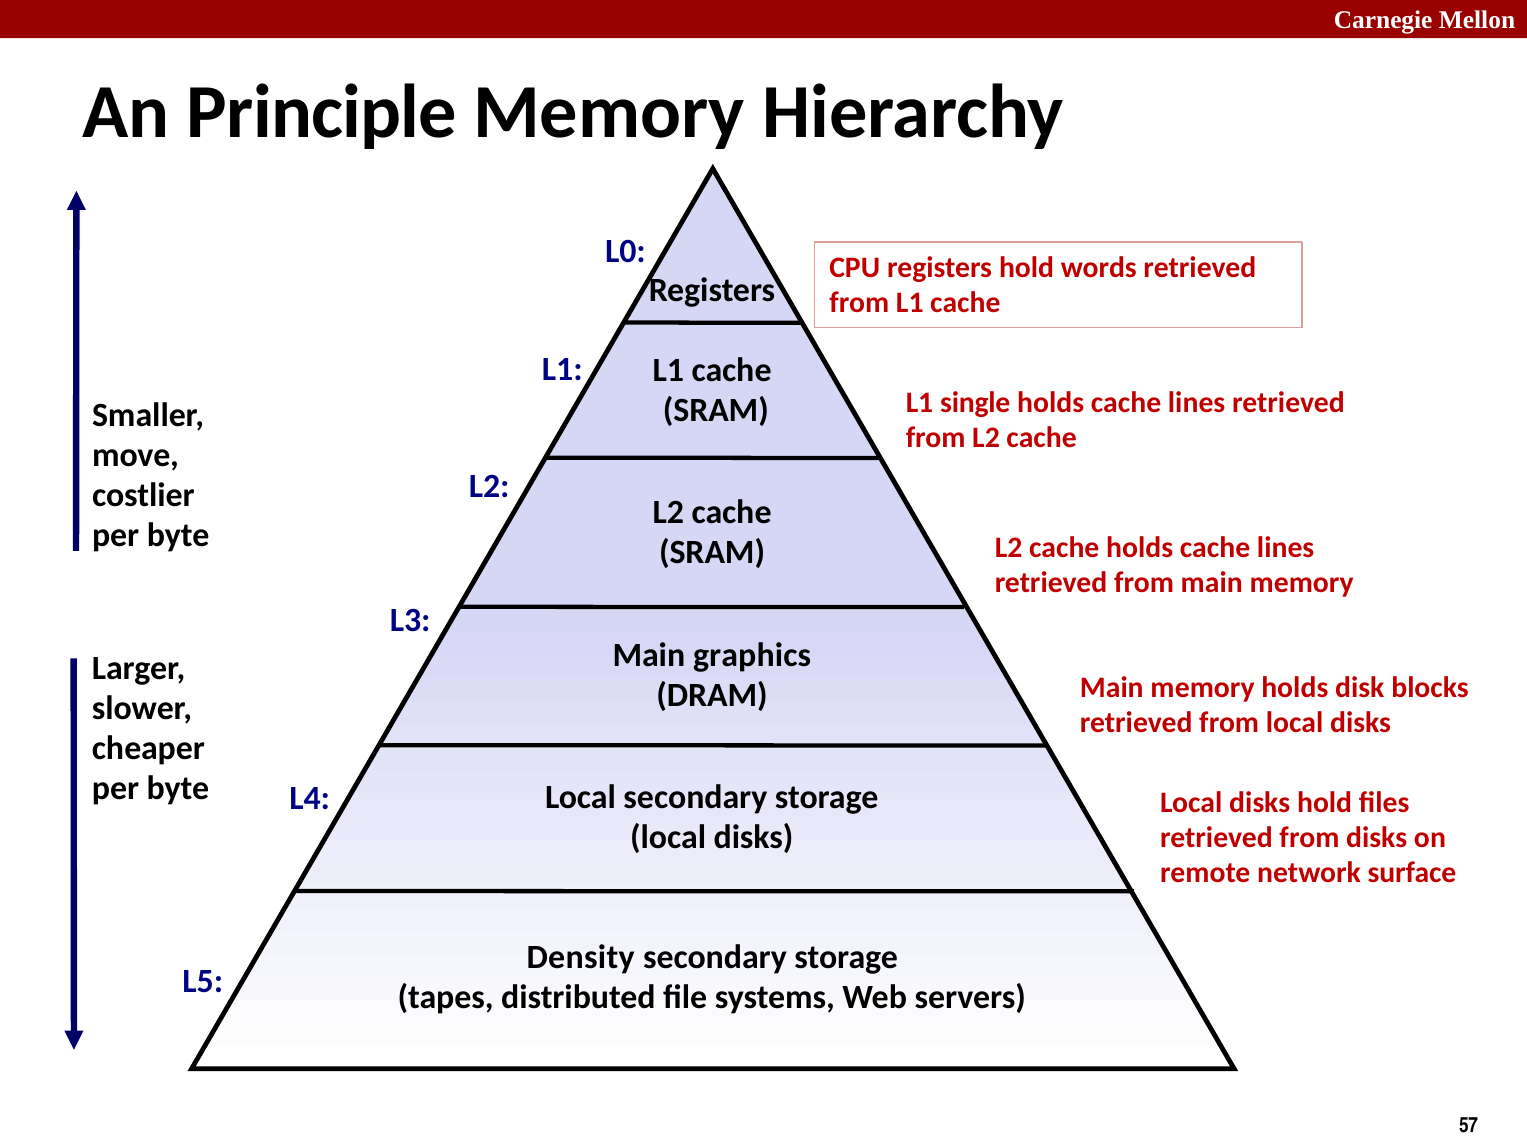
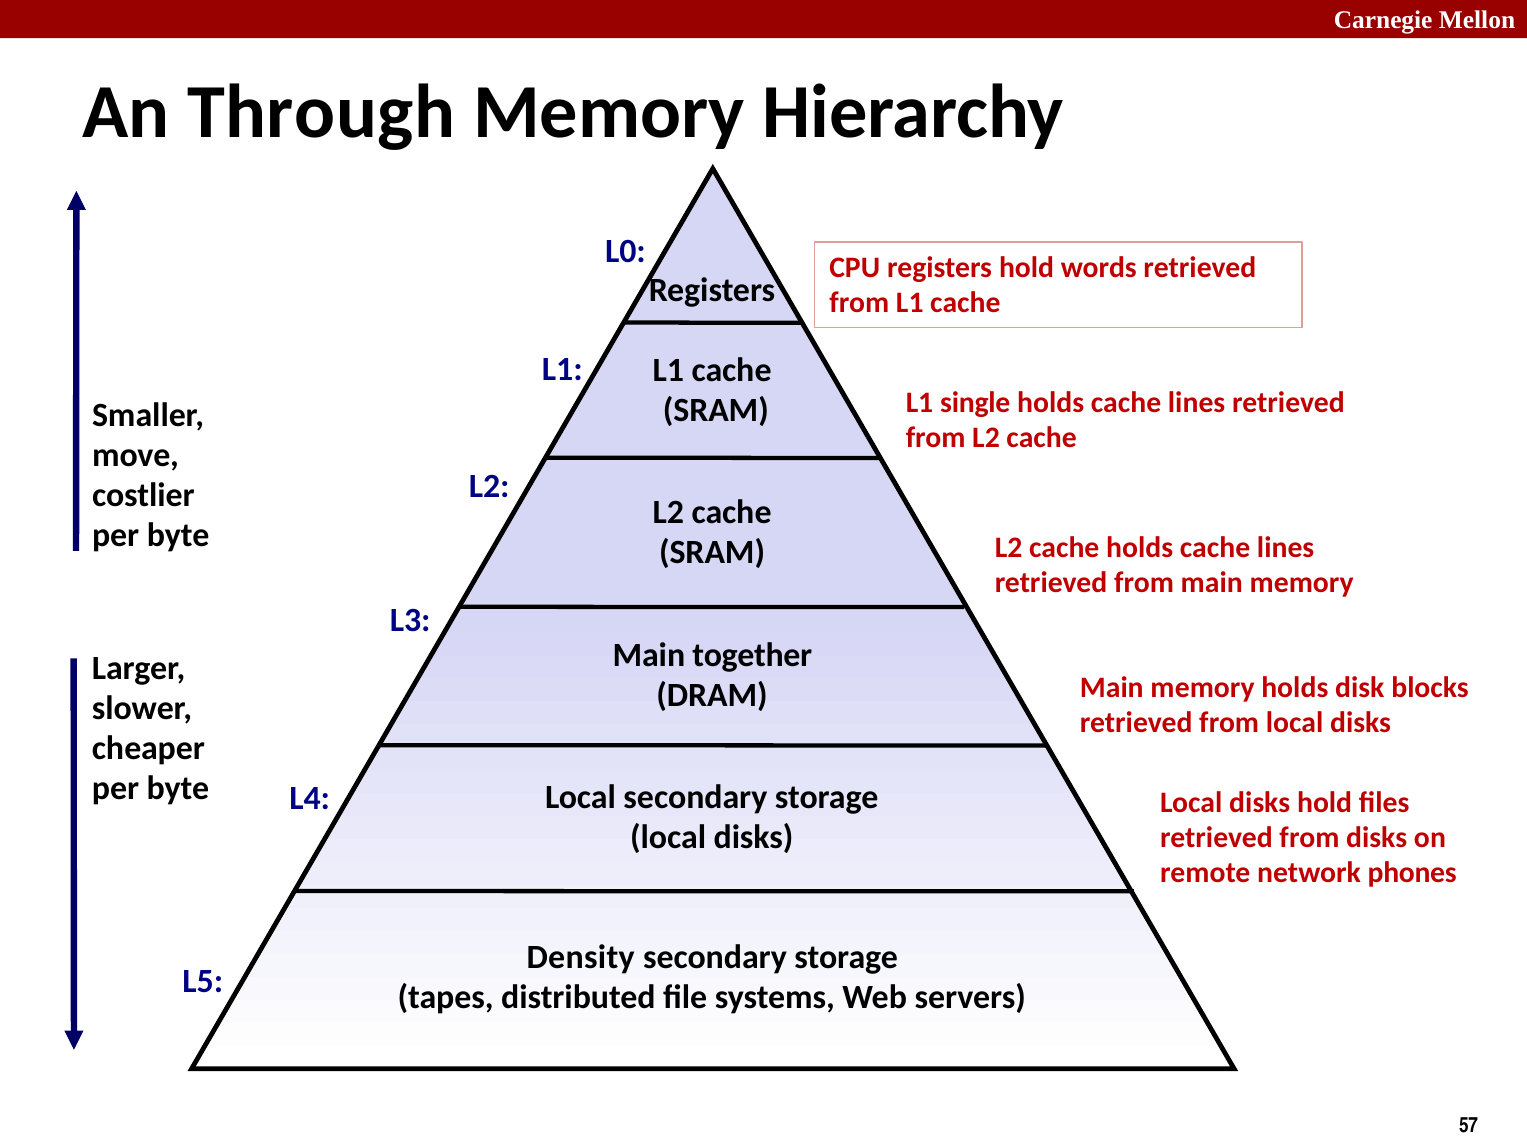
Principle: Principle -> Through (321, 112)
graphics: graphics -> together (752, 656)
surface: surface -> phones (1412, 873)
